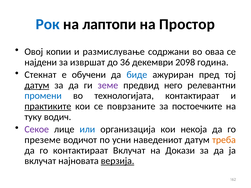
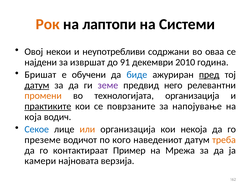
Рок colour: blue -> orange (48, 24)
Простор: Простор -> Системи (187, 24)
копии: копии -> некои (59, 52)
размислување: размислување -> неупотребливи (114, 52)
36: 36 -> 91 (125, 62)
2098: 2098 -> 2010 (185, 62)
Стекнат: Стекнат -> Бришат (40, 75)
пред underline: none -> present (209, 75)
промени colour: blue -> orange (43, 96)
технологијата контактираат: контактираат -> организација (192, 96)
постоечките: постоечките -> напојување (197, 106)
туку: туку -> која (33, 117)
Секое colour: purple -> blue (37, 130)
или colour: blue -> orange (87, 130)
усни: усни -> кого (122, 140)
контактираат Вклучат: Вклучат -> Пример (129, 151)
Докази: Докази -> Мрежа (180, 151)
вклучат: вклучат -> камери (40, 161)
верзија underline: present -> none (118, 161)
